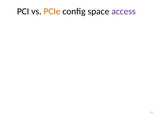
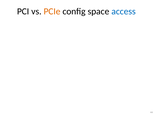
access colour: purple -> blue (124, 11)
